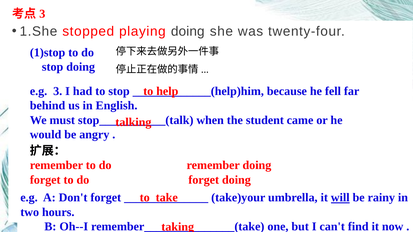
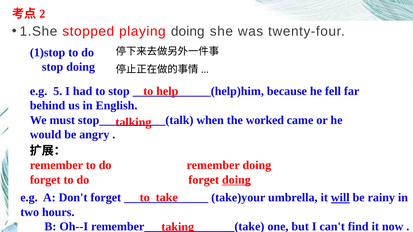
3: 3 -> 2 (42, 14)
e.g 3: 3 -> 5 (58, 91)
student: student -> worked (265, 120)
doing underline: none -> present (236, 180)
